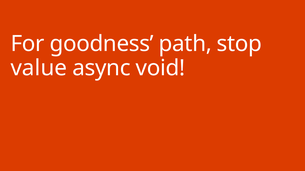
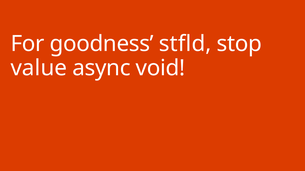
path: path -> stfld (185, 44)
